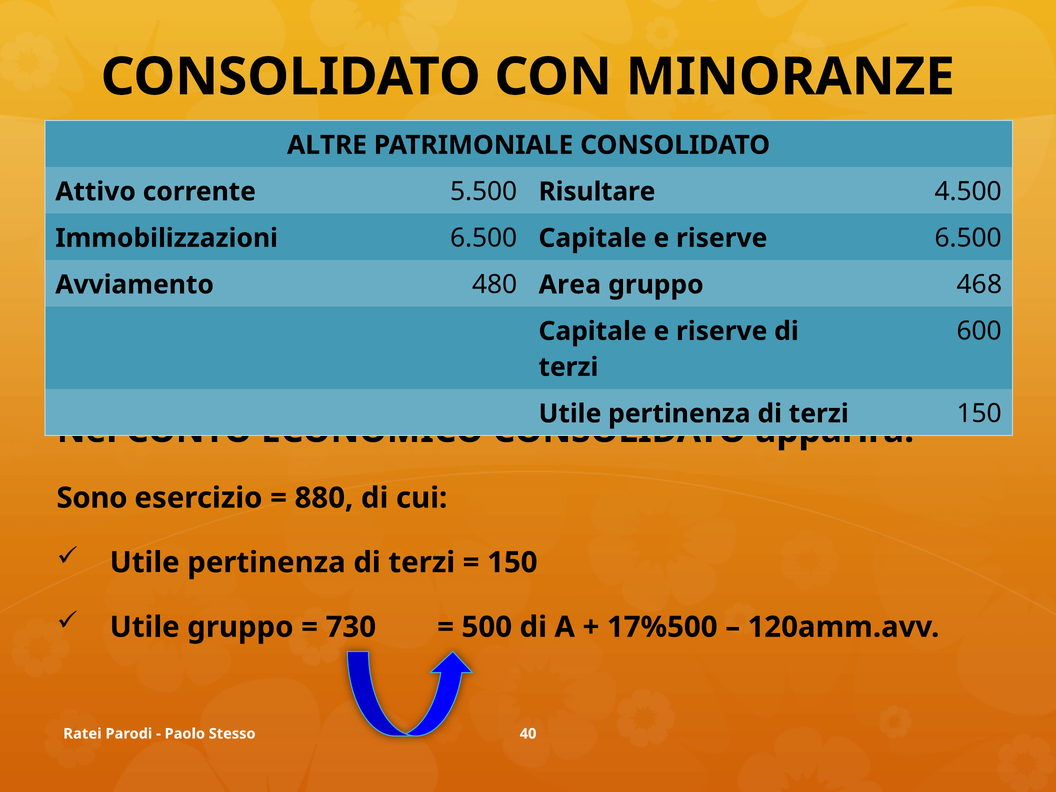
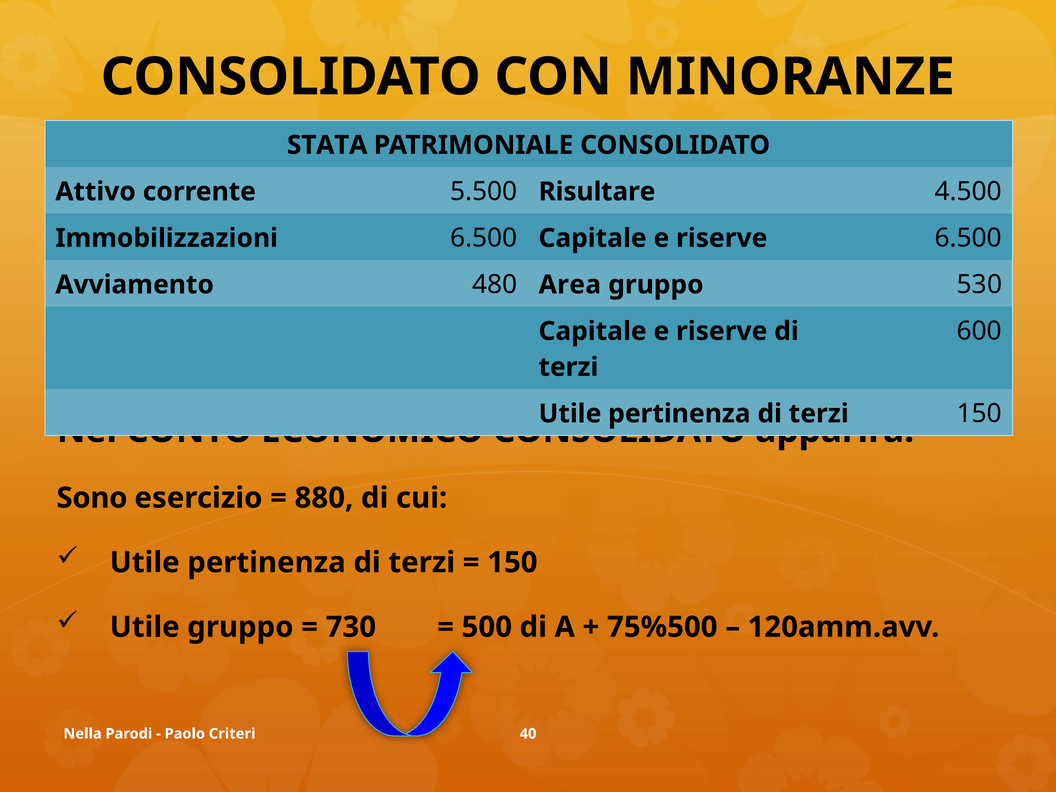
ALTRE: ALTRE -> STATA (327, 145)
468: 468 -> 530 (980, 285)
17%500: 17%500 -> 75%500 (662, 627)
Ratei: Ratei -> Nella (83, 734)
Stesso: Stesso -> Criteri (232, 734)
